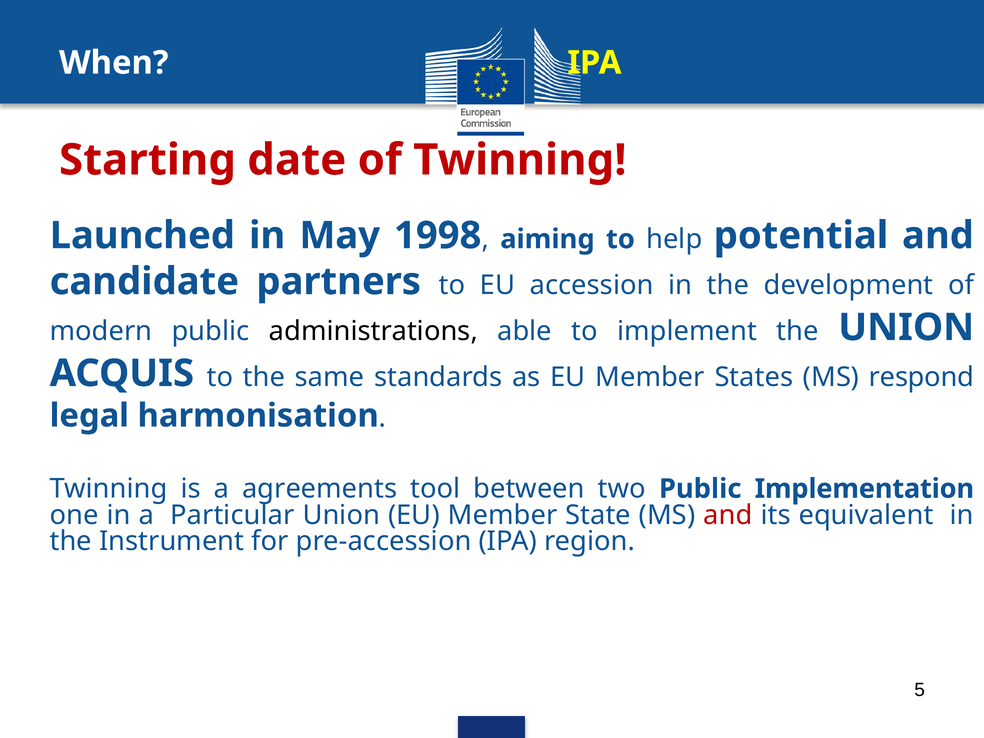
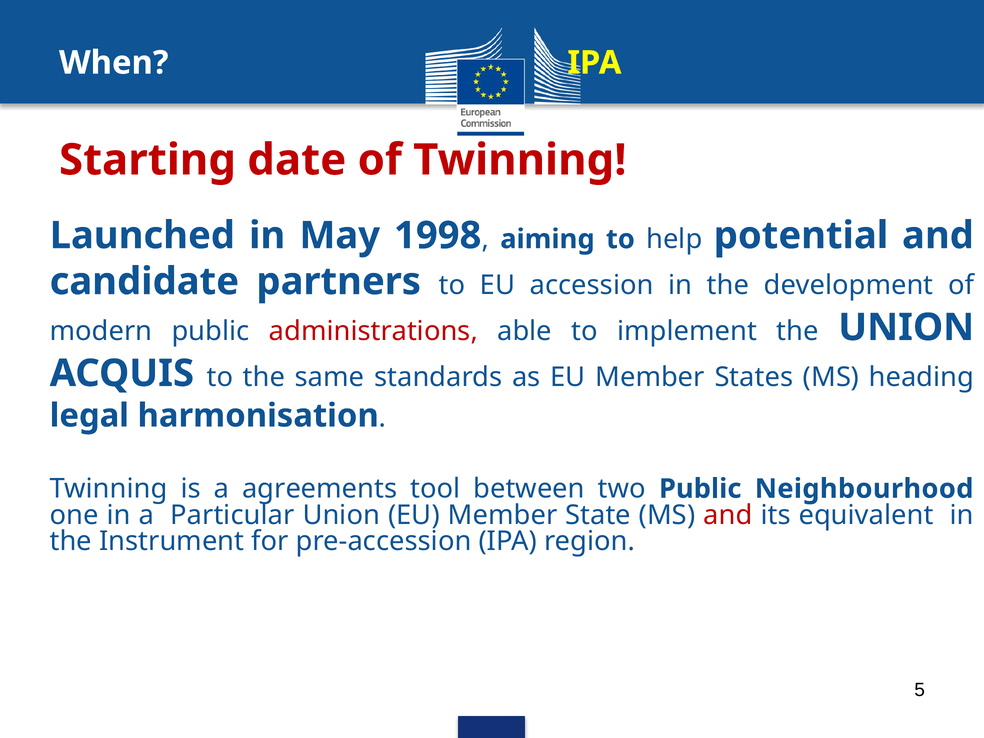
administrations colour: black -> red (373, 331)
respond: respond -> heading (921, 377)
Implementation: Implementation -> Neighbourhood (864, 489)
